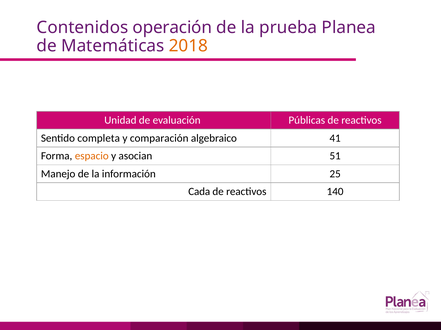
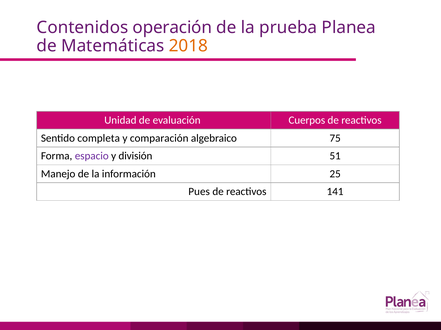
Públicas: Públicas -> Cuerpos (307, 121)
41: 41 -> 75 (335, 138)
espacio colour: orange -> purple (92, 156)
asocian: asocian -> división (135, 156)
Cada: Cada -> Pues (199, 192)
140: 140 -> 141 (335, 192)
